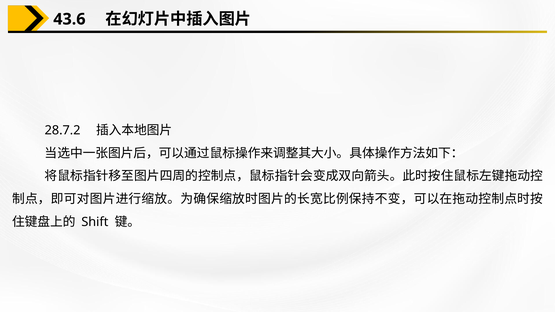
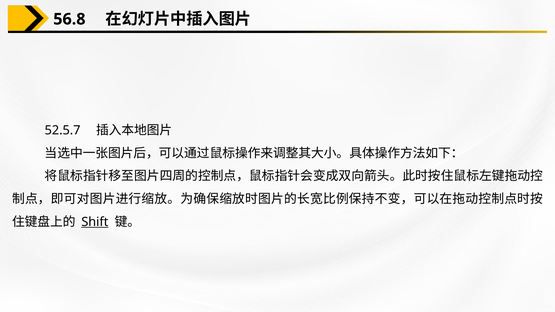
43.6: 43.6 -> 56.8 (69, 19)
28.7.2: 28.7.2 -> 52.5.7 (63, 130)
Shift underline: none -> present (95, 222)
